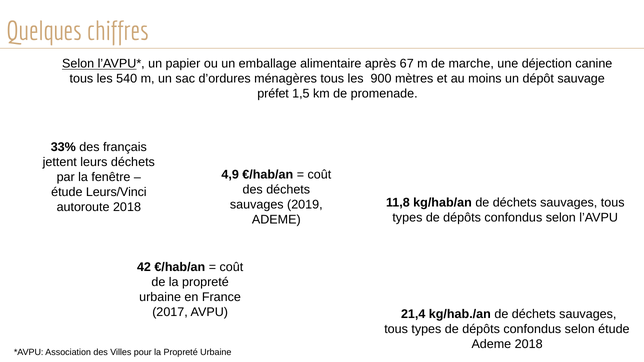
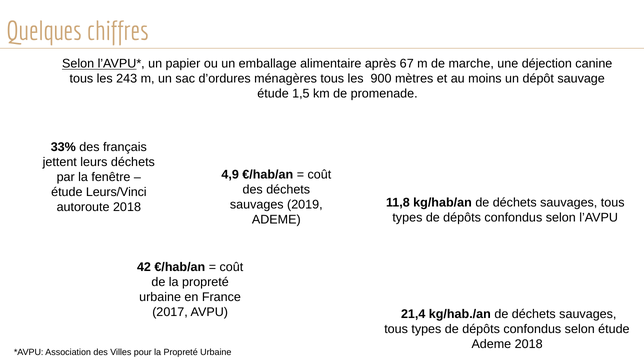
540: 540 -> 243 (127, 79)
préfet: préfet -> étude (273, 94)
